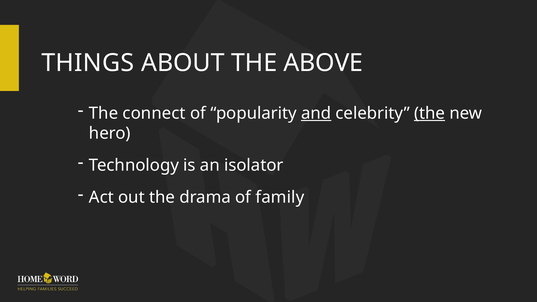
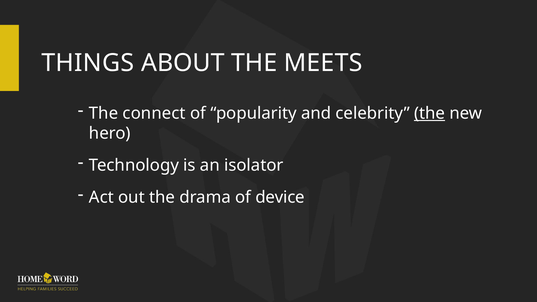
ABOVE: ABOVE -> MEETS (323, 63)
and underline: present -> none (316, 113)
family: family -> device (280, 197)
